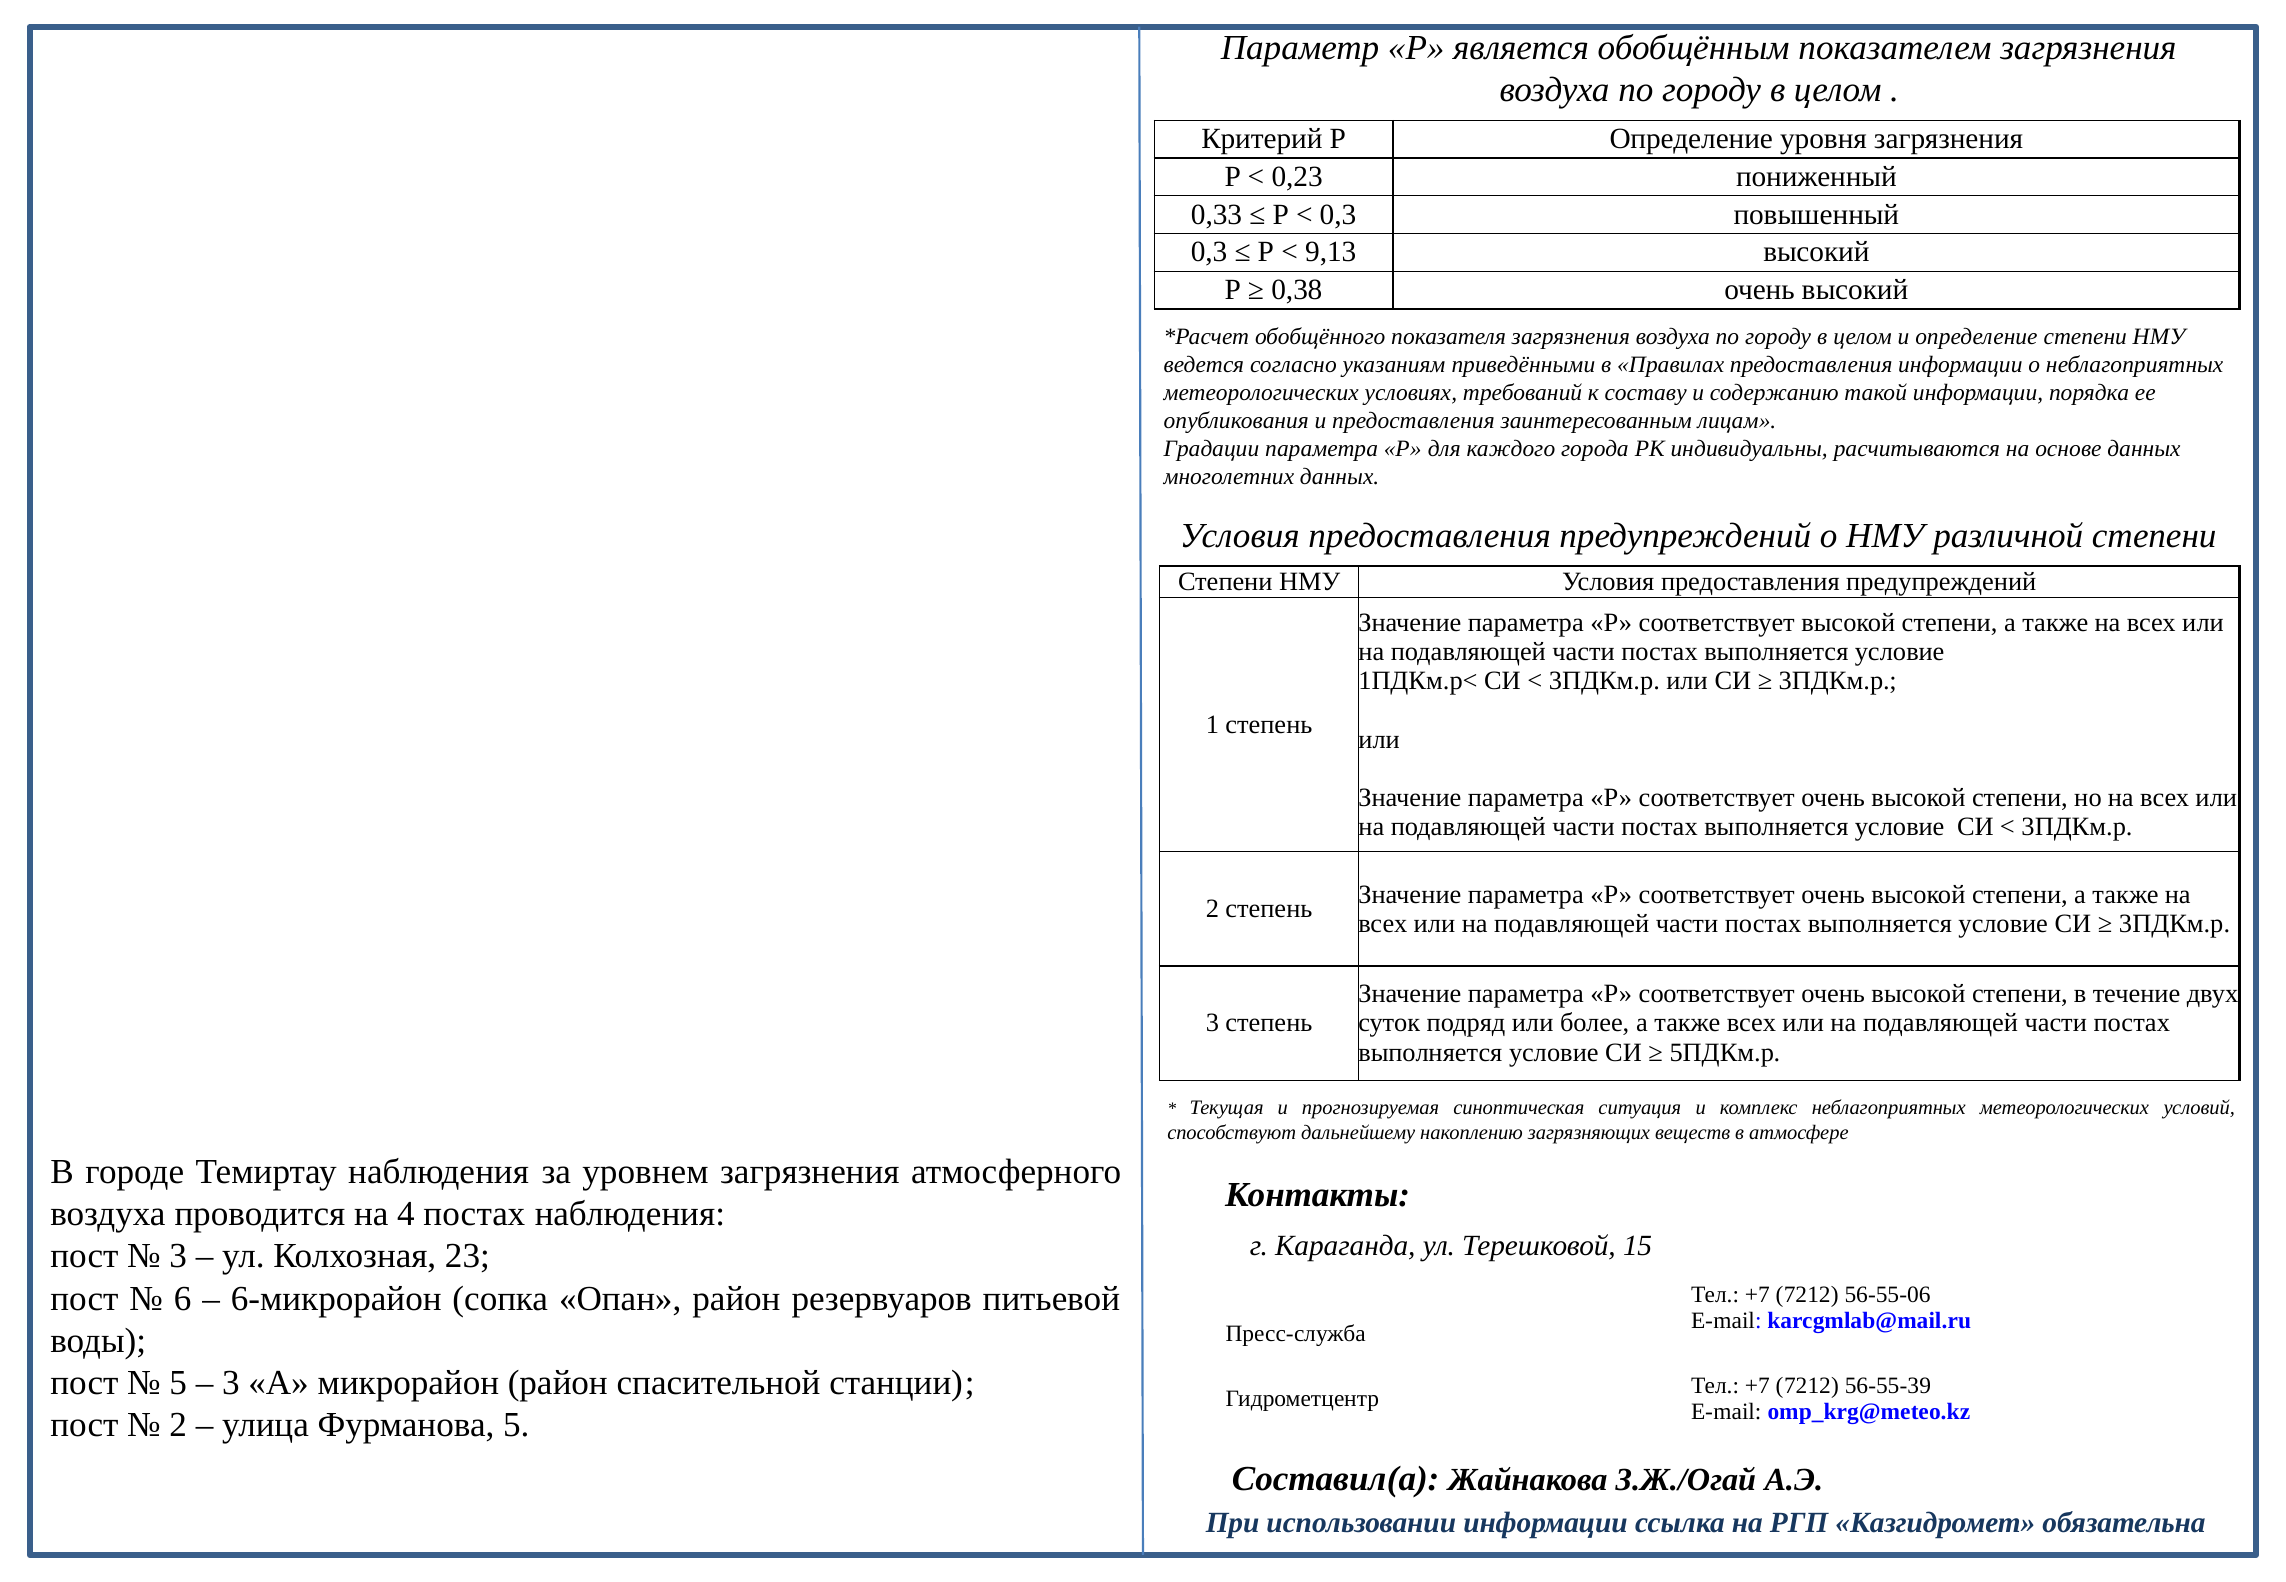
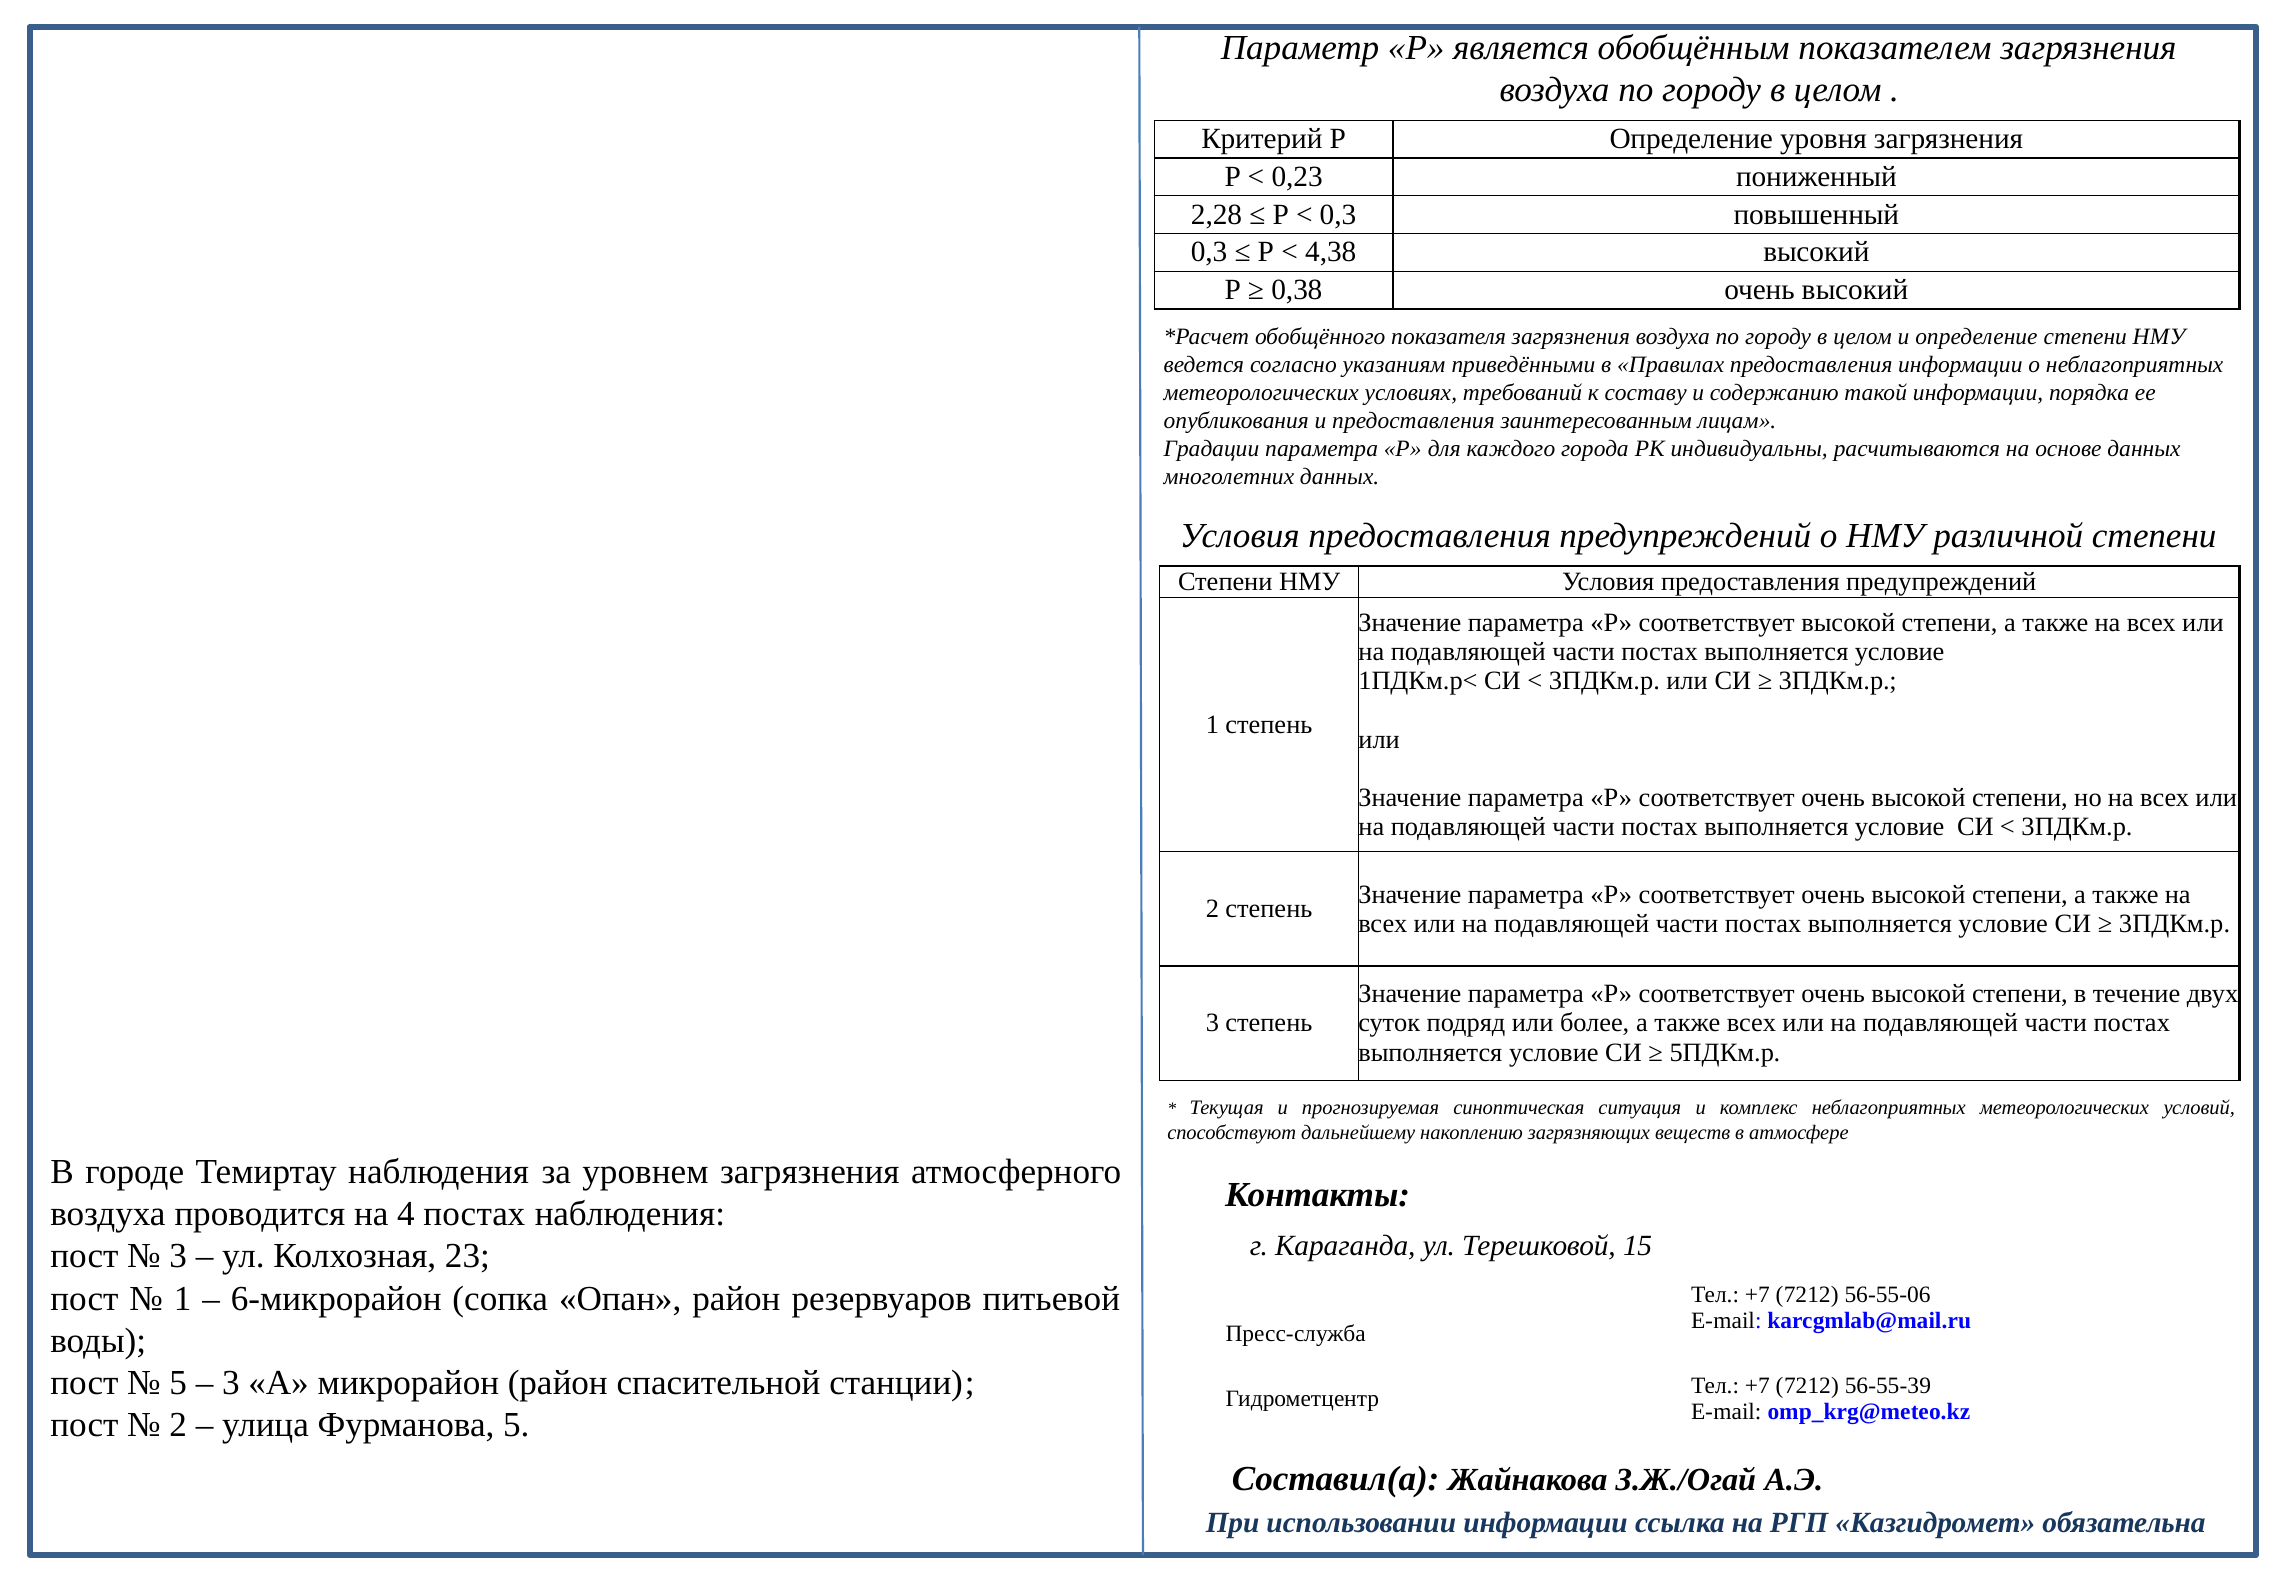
0,33: 0,33 -> 2,28 (1216, 214)
9,13: 9,13 -> 4,38 (1331, 252)
6: 6 -> 1 (183, 1299)
